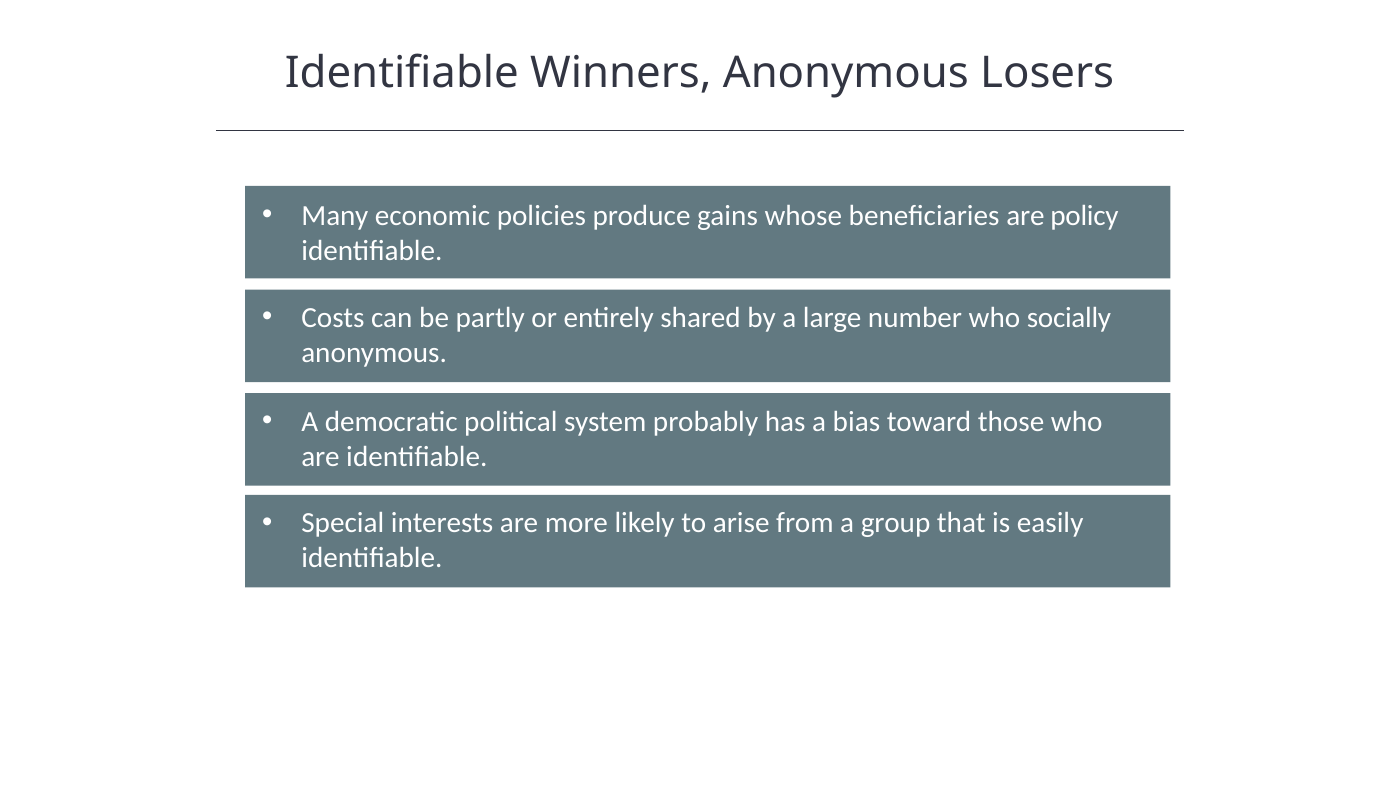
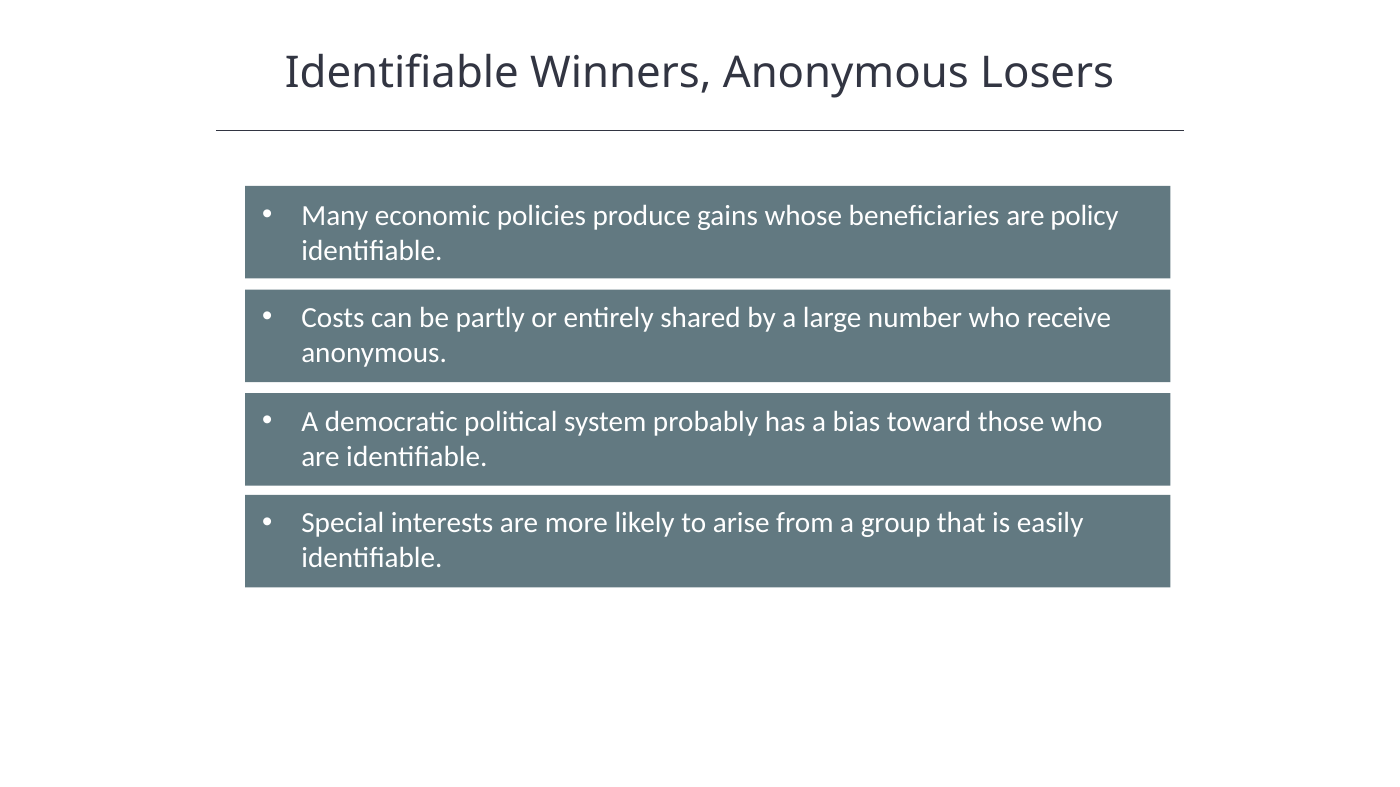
socially: socially -> receive (1069, 318)
